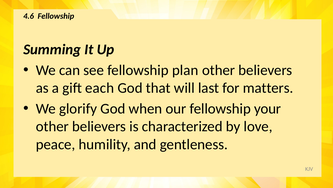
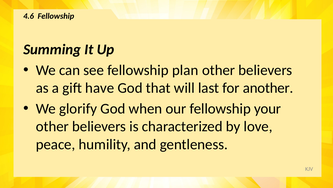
each: each -> have (100, 88)
matters: matters -> another (268, 88)
